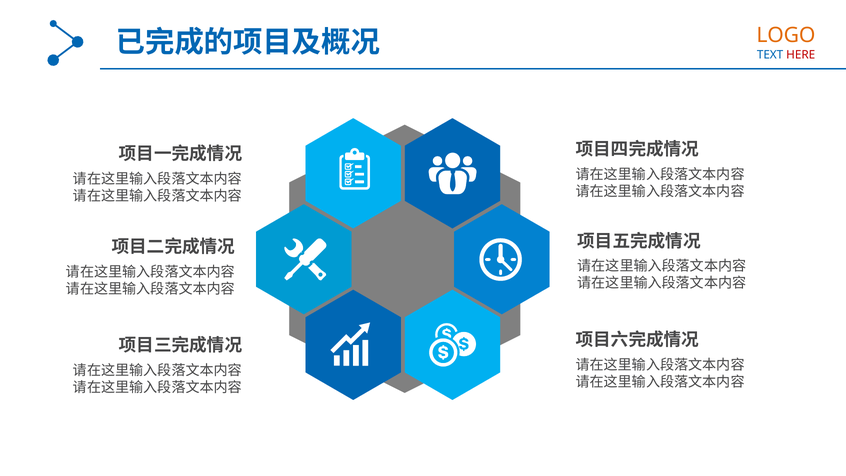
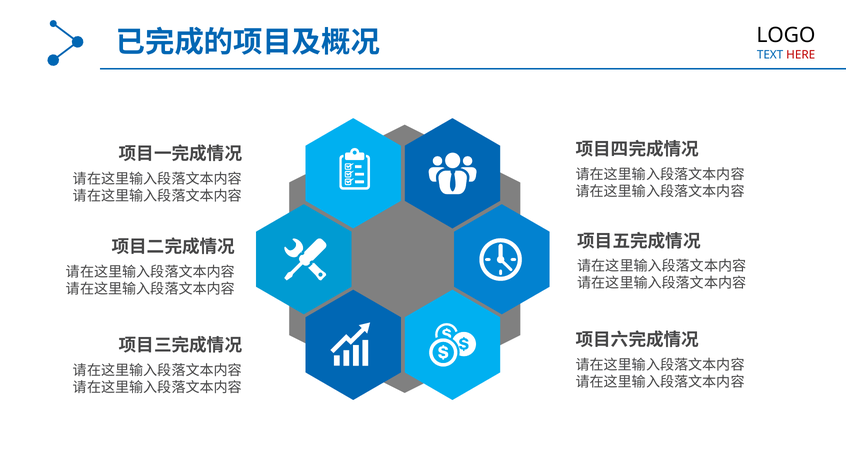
LOGO colour: orange -> black (786, 35)
